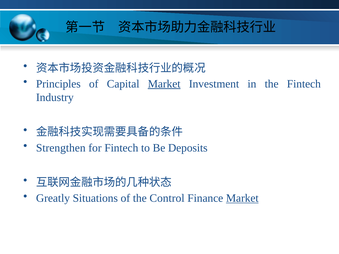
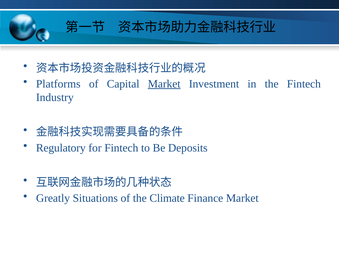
Principles: Principles -> Platforms (58, 84)
Strengthen: Strengthen -> Regulatory (61, 148)
Control: Control -> Climate (167, 198)
Market underline: present -> none (242, 198)
